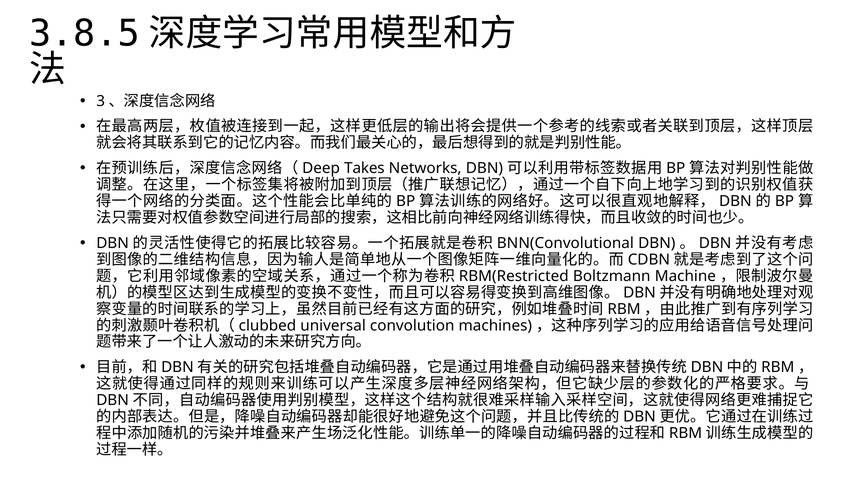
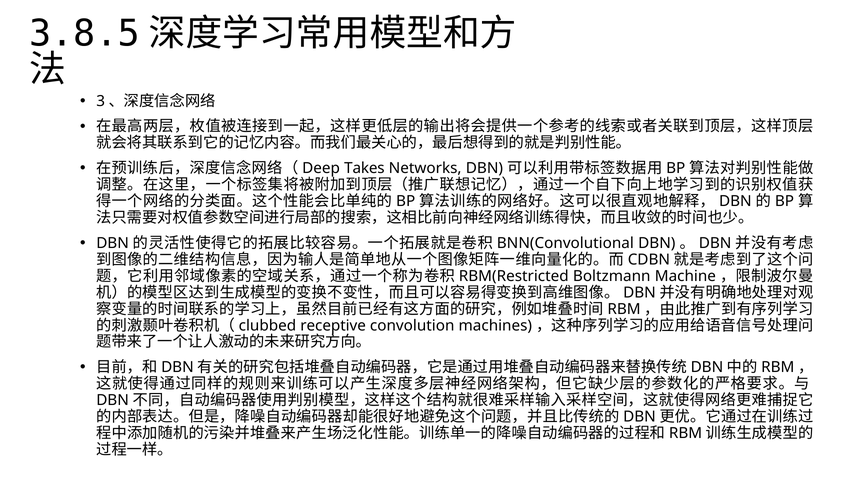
universal: universal -> receptive (333, 326)
